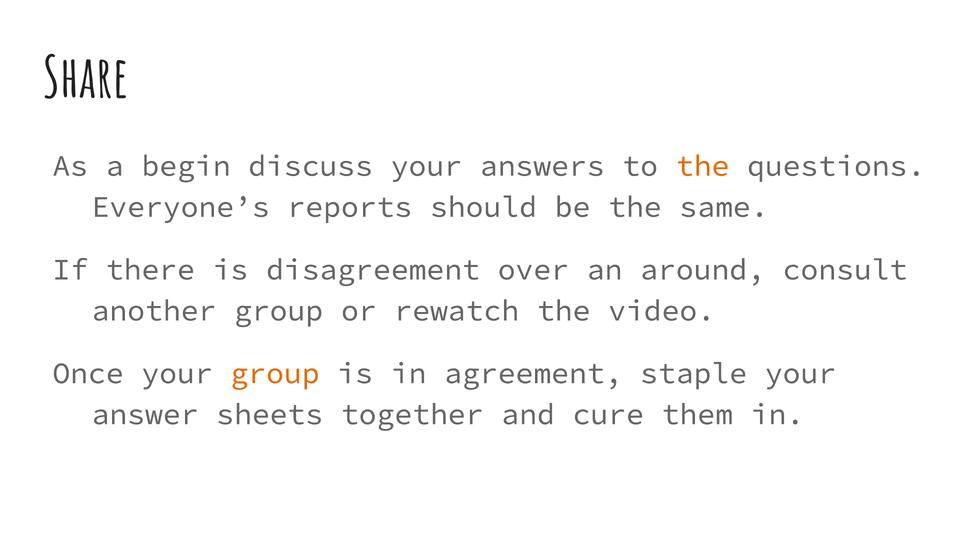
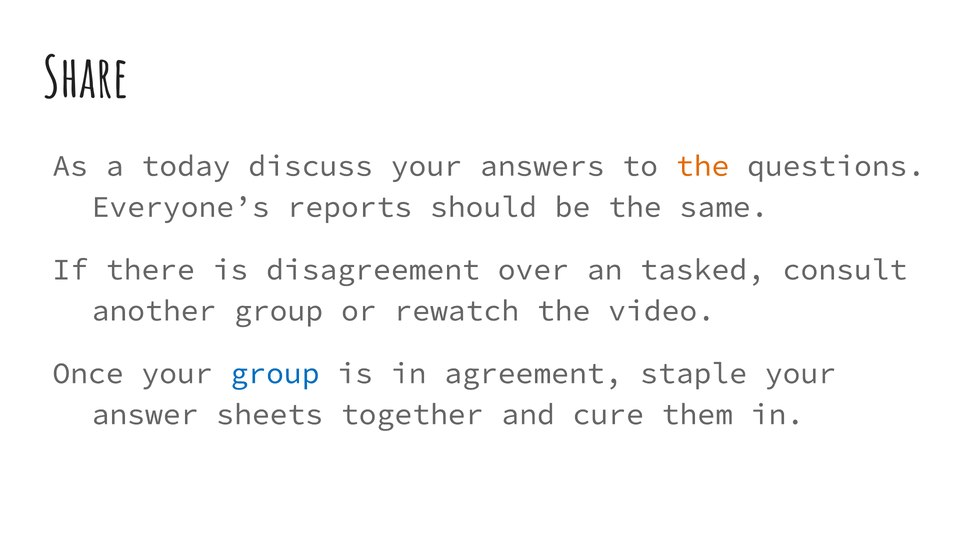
begin: begin -> today (186, 166)
around: around -> tasked (703, 270)
group colour: orange -> blue (275, 373)
